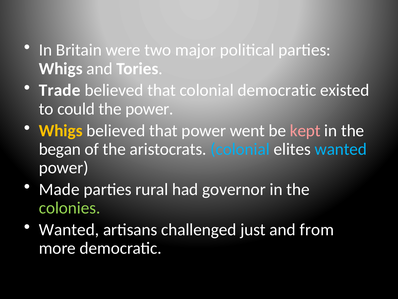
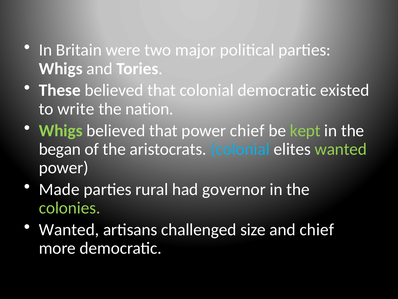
Trade: Trade -> These (60, 90)
could: could -> write (76, 109)
the power: power -> nation (149, 109)
Whigs colour: yellow -> light green (61, 130)
power went: went -> chief (247, 130)
kept colour: pink -> light green (305, 130)
wanted colour: light blue -> light green (341, 149)
just: just -> size (253, 229)
and from: from -> chief (317, 229)
